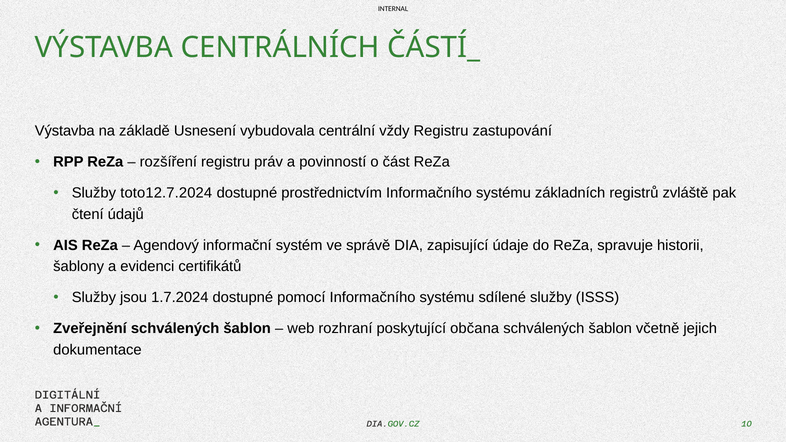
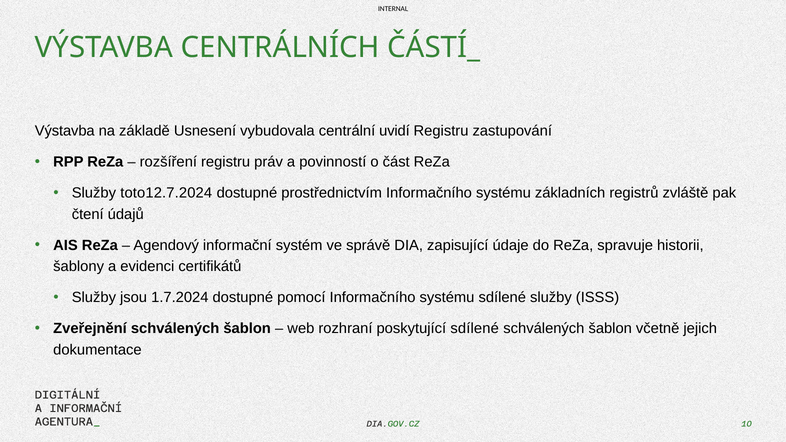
vždy: vždy -> uvidí (394, 131)
poskytující občana: občana -> sdílené (475, 329)
